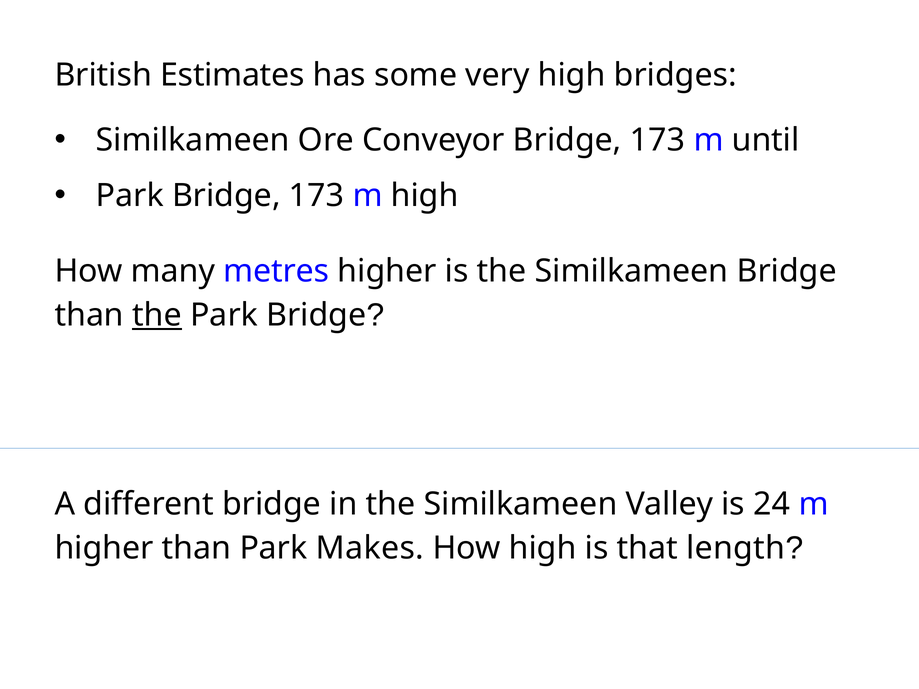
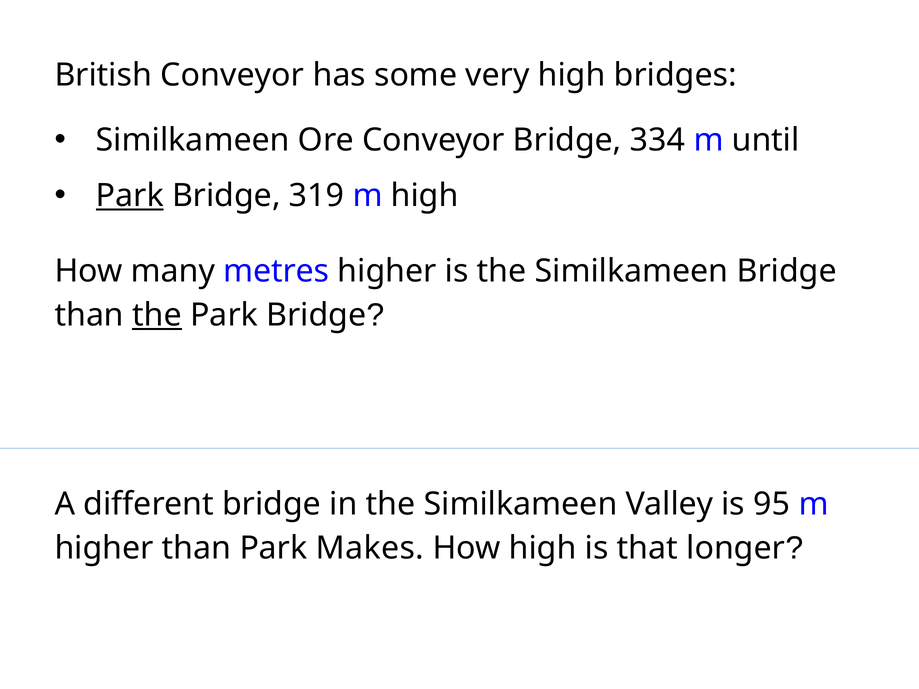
British Estimates: Estimates -> Conveyor (232, 75)
Conveyor Bridge 173: 173 -> 334 (657, 140)
Park underline: none -> present (130, 196)
173: 173 -> 319 (317, 196)
24: 24 -> 95 (772, 504)
length: length -> longer (736, 548)
